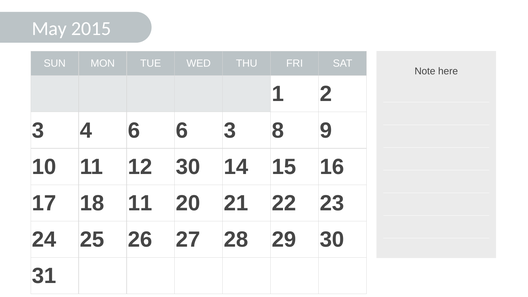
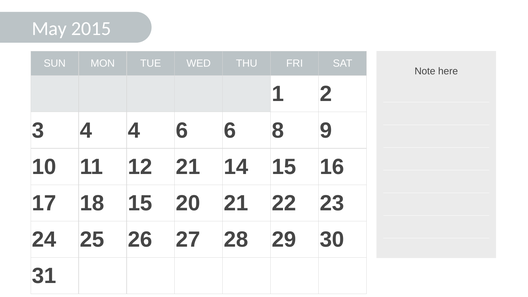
4 6: 6 -> 4 (134, 130)
6 3: 3 -> 6 (230, 130)
12 30: 30 -> 21 (188, 167)
18 11: 11 -> 15 (140, 203)
